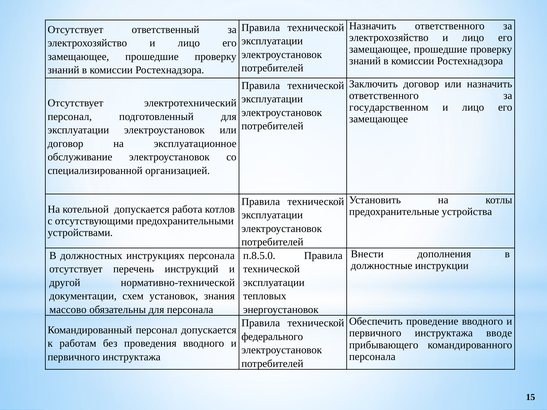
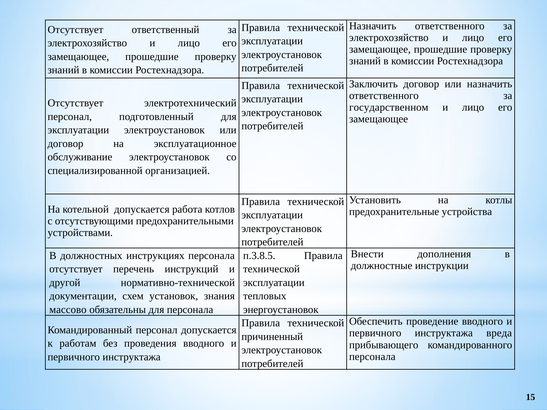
п.8.5.0: п.8.5.0 -> п.3.8.5 (259, 256)
вводе: вводе -> вреда (499, 333)
федерального: федерального -> причиненный (272, 337)
